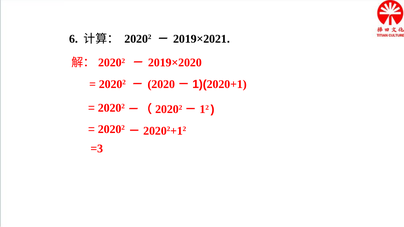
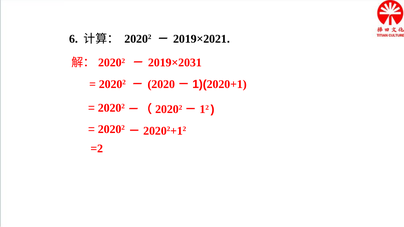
2019×2020: 2019×2020 -> 2019×2031 (175, 63)
=3: =3 -> =2 (97, 149)
